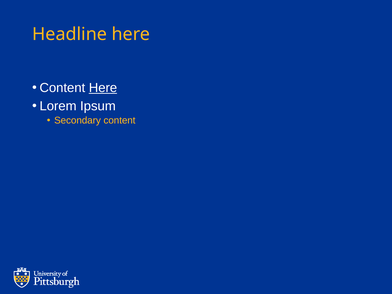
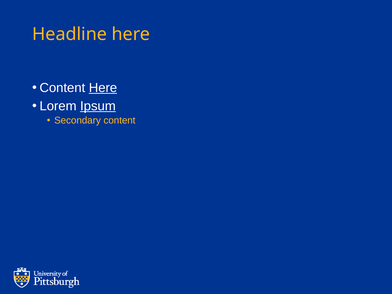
Ipsum underline: none -> present (98, 106)
